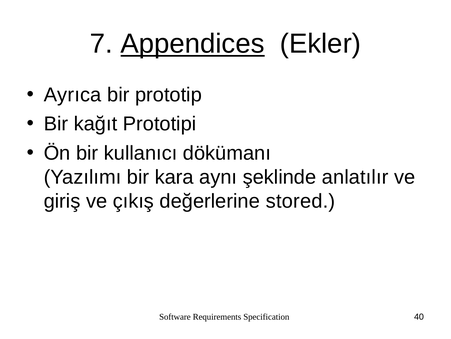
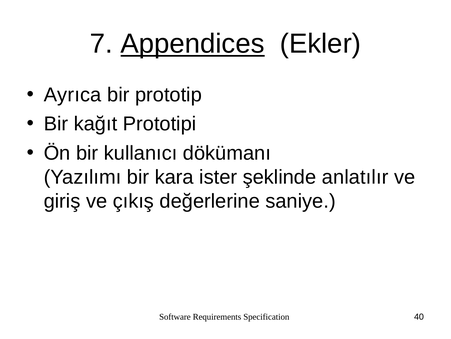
aynı: aynı -> ister (218, 177)
stored: stored -> saniye (301, 201)
